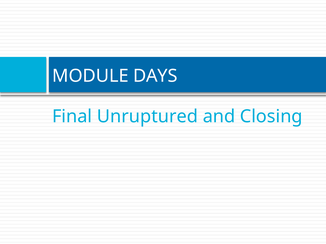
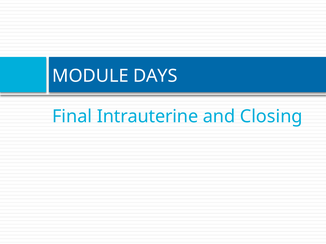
Unruptured: Unruptured -> Intrauterine (148, 117)
